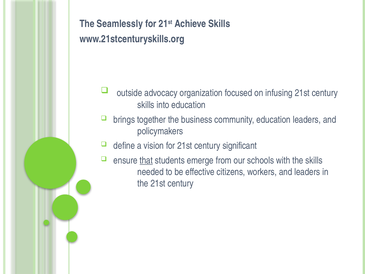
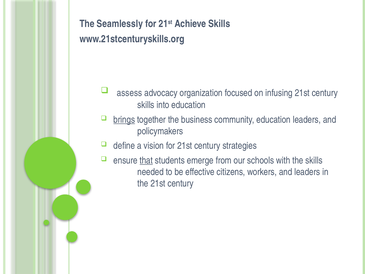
outside: outside -> assess (129, 93)
brings underline: none -> present (124, 120)
significant: significant -> strategies (240, 146)
